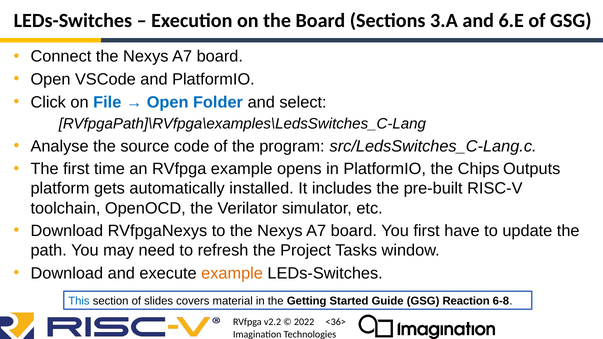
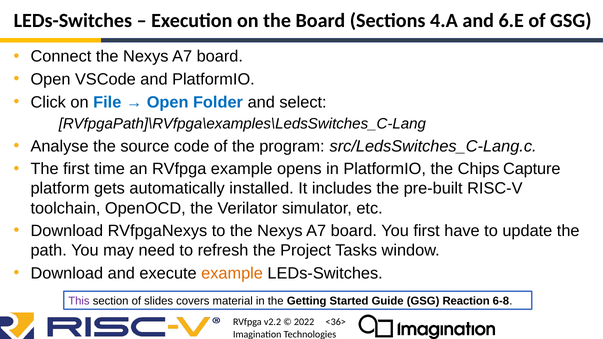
3.A: 3.A -> 4.A (444, 21)
Outputs: Outputs -> Capture (532, 169)
This colour: blue -> purple (79, 301)
